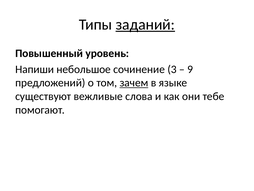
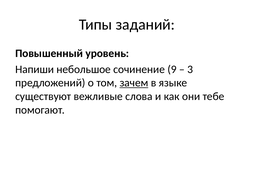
заданий underline: present -> none (145, 25)
3: 3 -> 9 (172, 69)
9: 9 -> 3 (190, 69)
